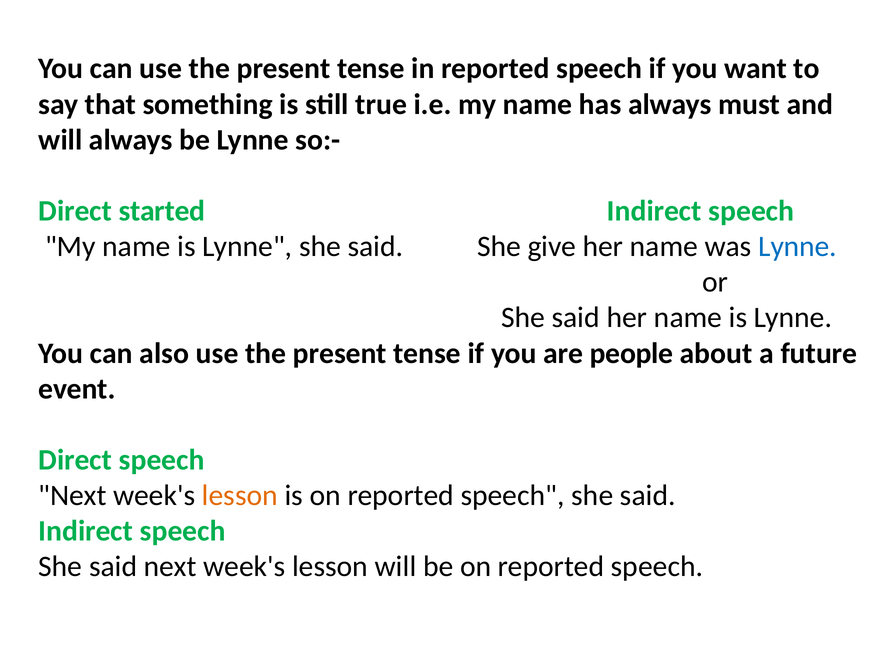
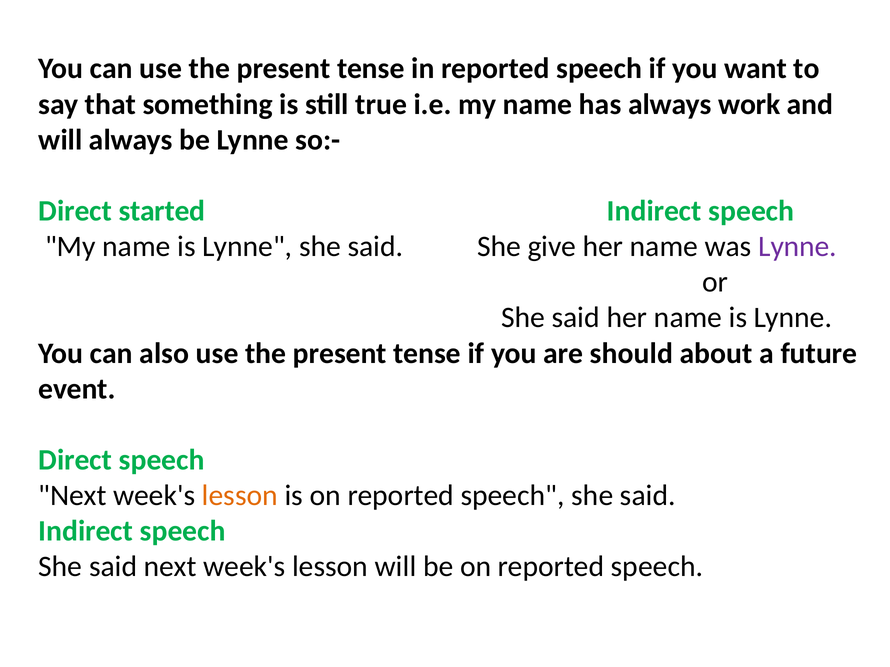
must: must -> work (749, 104)
Lynne colour: blue -> purple (797, 247)
people: people -> should (631, 354)
